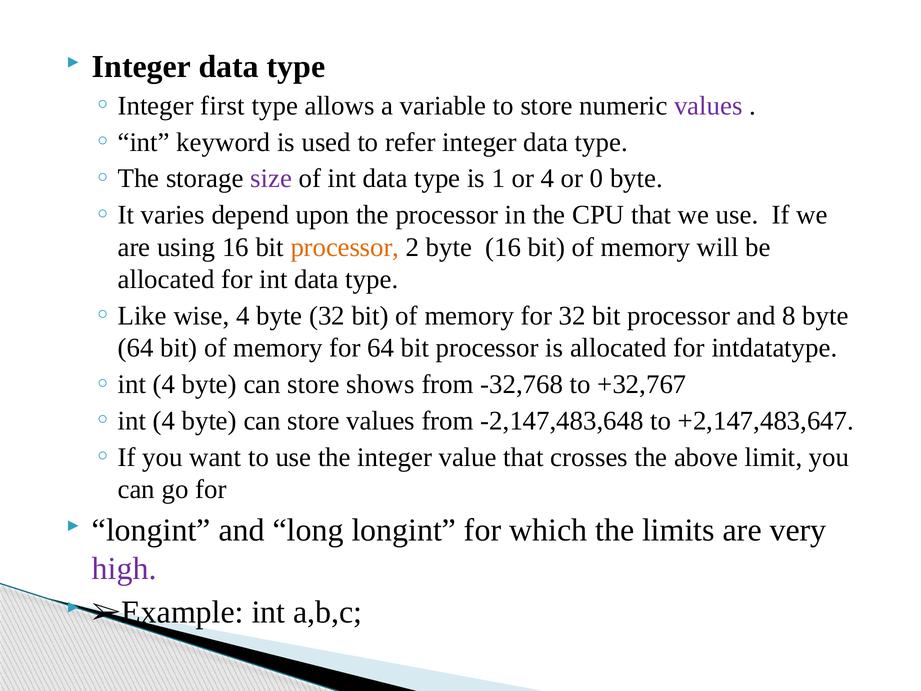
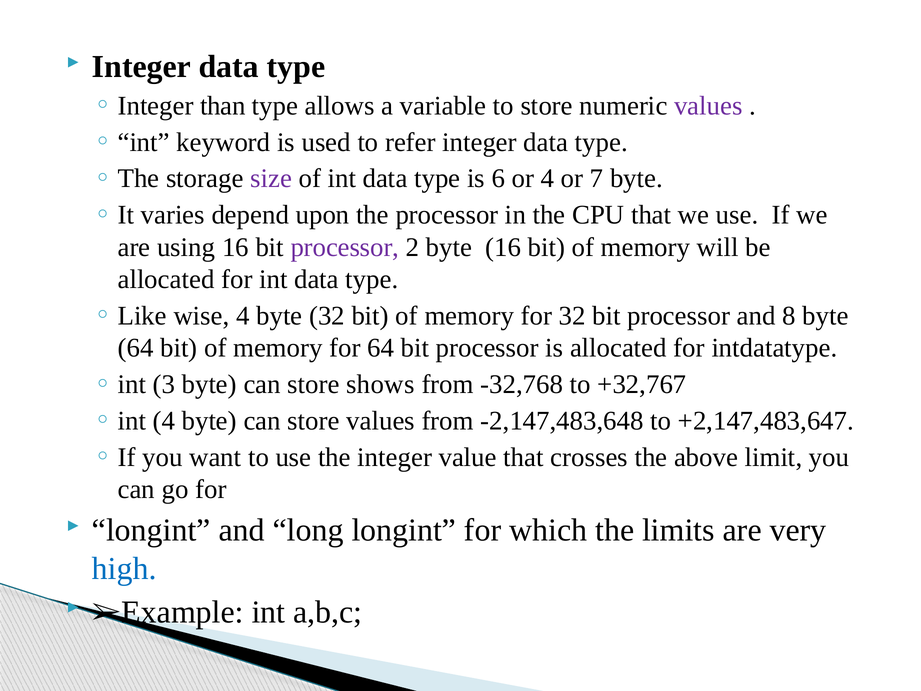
first: first -> than (223, 106)
1: 1 -> 6 (498, 179)
0: 0 -> 7 (597, 179)
processor colour: orange -> purple (345, 247)
4: 4 -> 3 (164, 384)
high colour: purple -> blue (124, 568)
